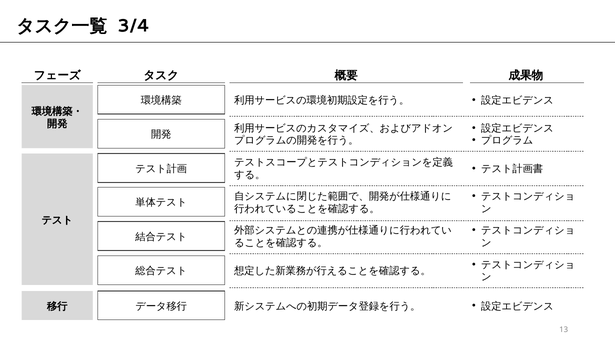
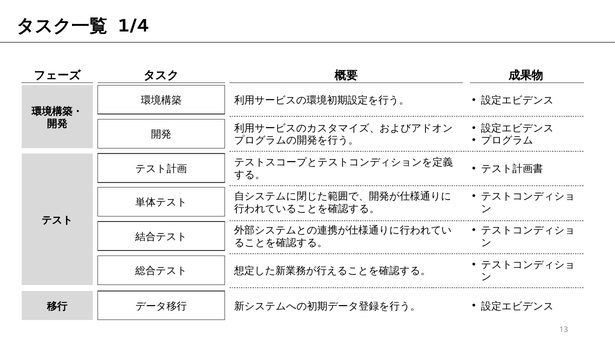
3/4: 3/4 -> 1/4 (134, 26)
